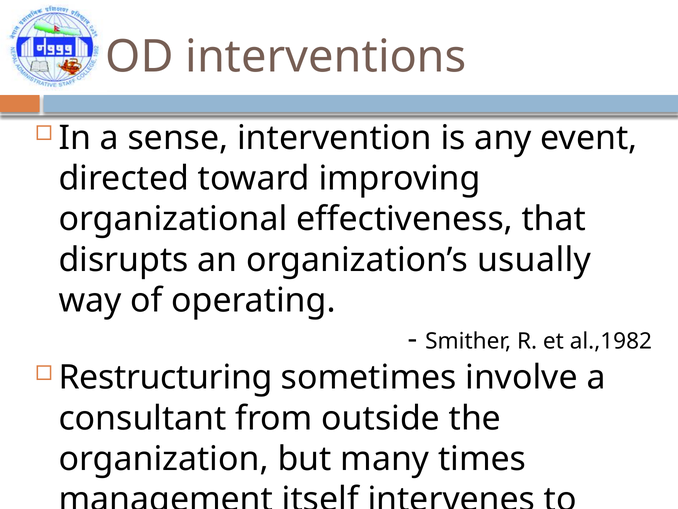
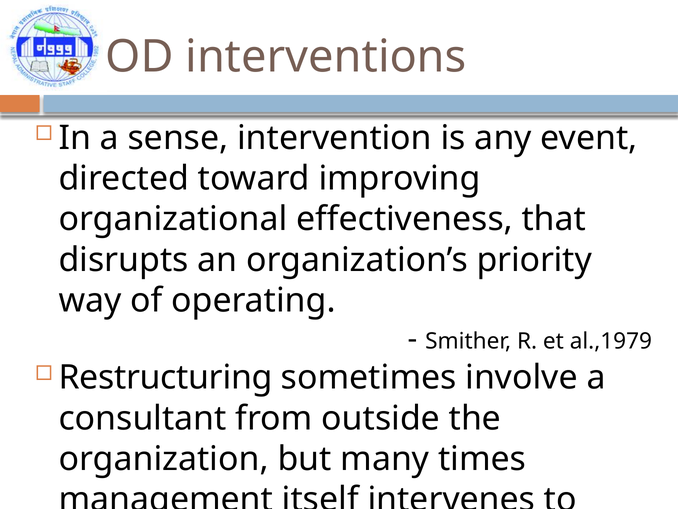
usually: usually -> priority (534, 260)
al.,1982: al.,1982 -> al.,1979 (611, 341)
